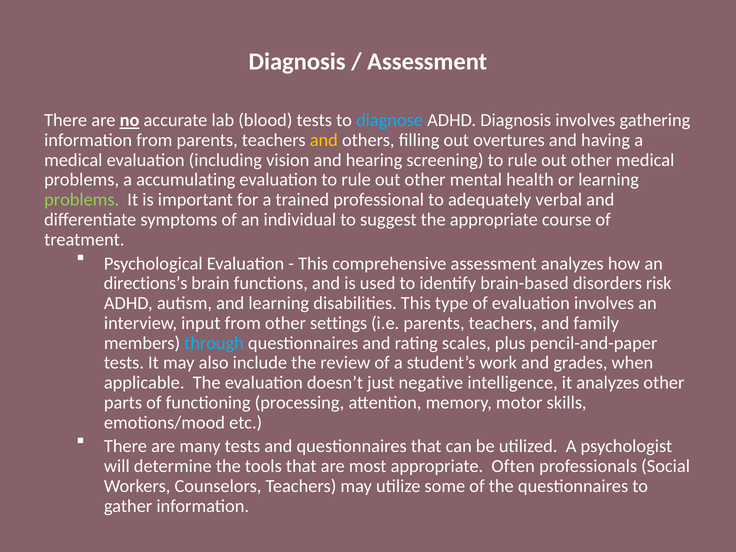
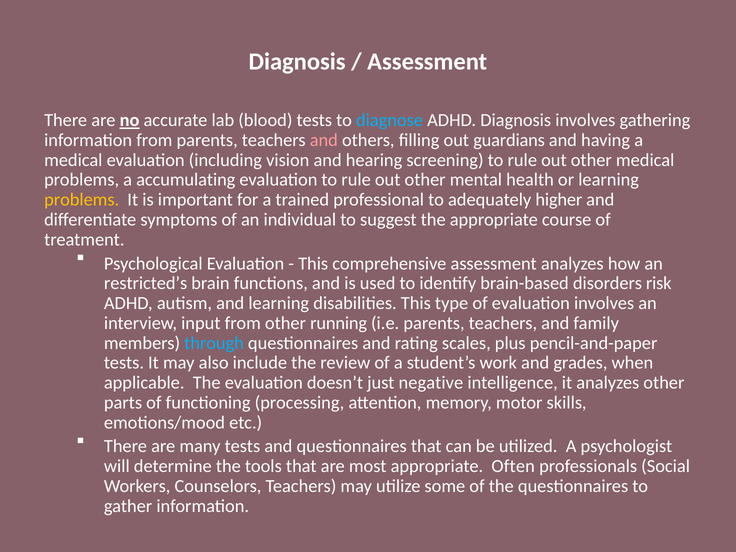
and colour: yellow -> pink (324, 140)
overtures: overtures -> guardians (509, 140)
problems colour: light green -> yellow (82, 200)
verbal: verbal -> higher (559, 200)
directions’s: directions’s -> restricted’s (146, 283)
settings: settings -> running (339, 323)
